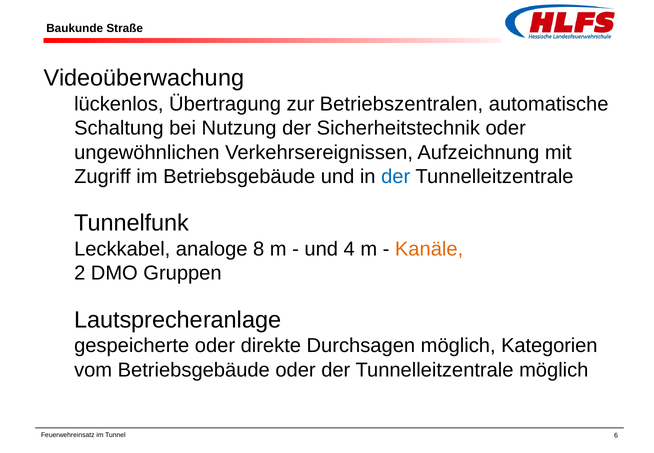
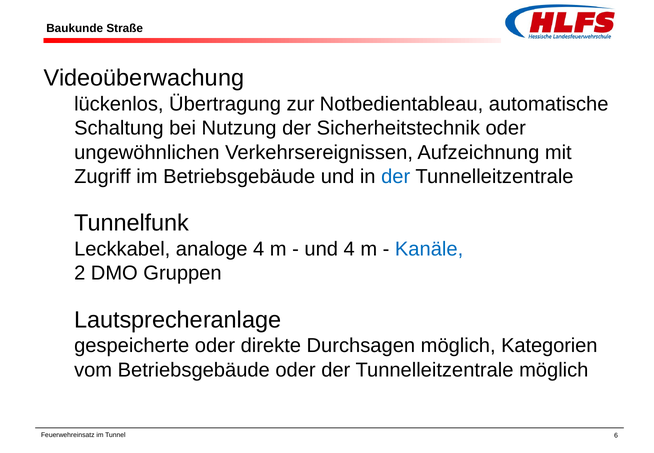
Betriebszentralen: Betriebszentralen -> Notbedientableau (401, 104)
analoge 8: 8 -> 4 (259, 249)
Kanäle colour: orange -> blue (429, 249)
